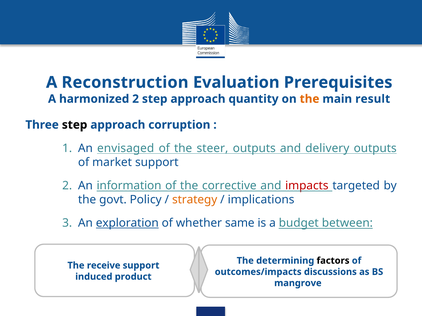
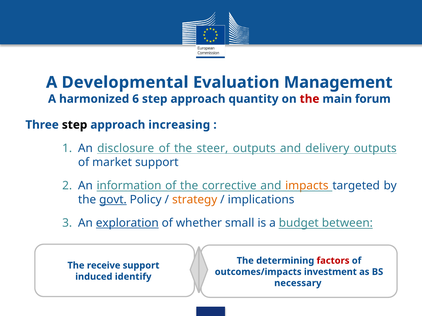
Reconstruction: Reconstruction -> Developmental (125, 83)
Prerequisites: Prerequisites -> Management (338, 83)
harmonized 2: 2 -> 6 (136, 99)
the colour: orange -> red (310, 99)
result: result -> forum (373, 99)
corruption: corruption -> increasing (179, 125)
envisaged: envisaged -> disclosure (126, 148)
impacts colour: red -> orange (307, 186)
govt underline: none -> present (113, 200)
same: same -> small (240, 223)
factors colour: black -> red (333, 261)
discussions: discussions -> investment (330, 272)
product: product -> identify (133, 277)
mangrove: mangrove -> necessary (298, 284)
